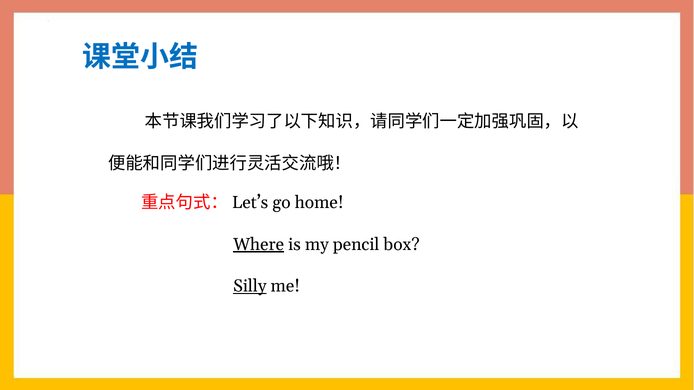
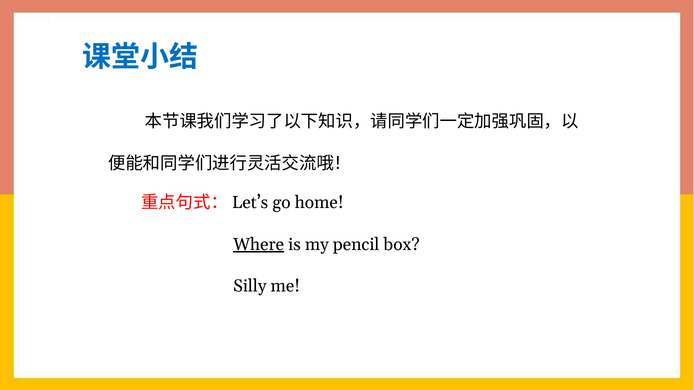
Silly underline: present -> none (250, 286)
